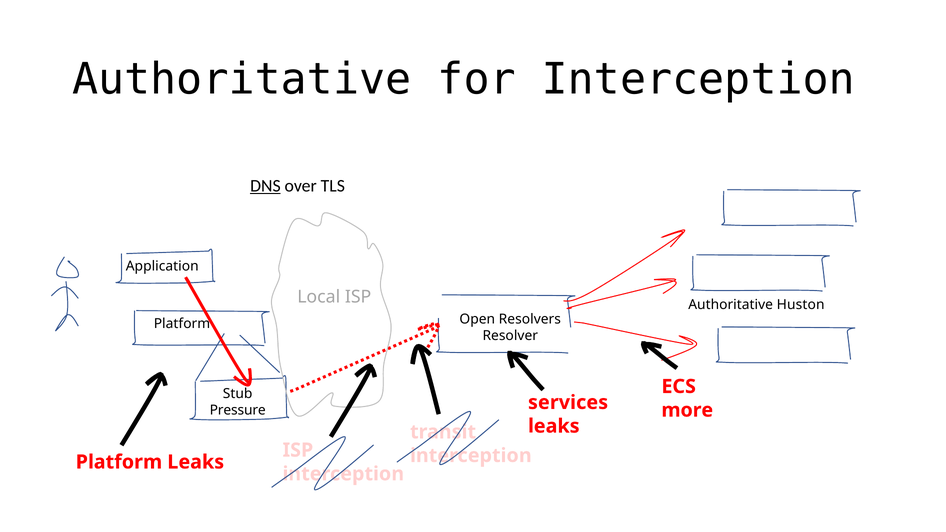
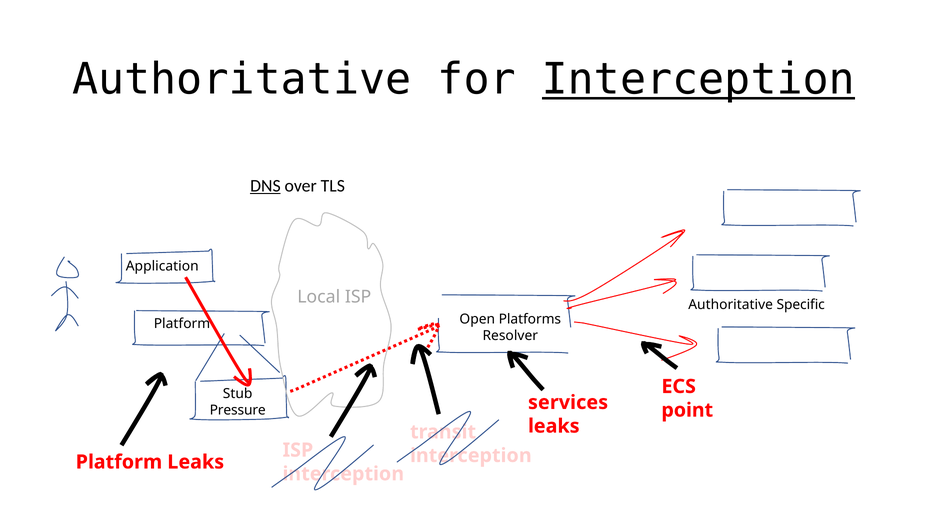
Interception underline: none -> present (698, 79)
Huston: Huston -> Specific (801, 305)
Resolvers: Resolvers -> Platforms (530, 319)
more: more -> point (687, 410)
